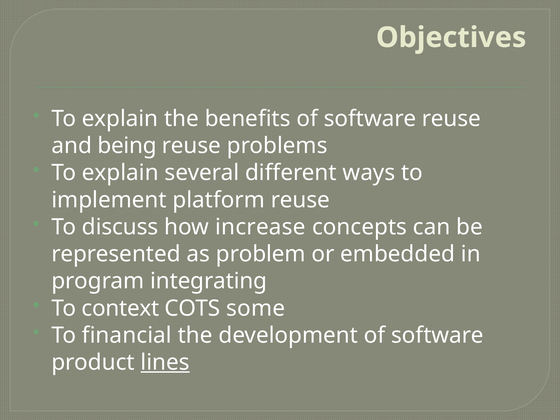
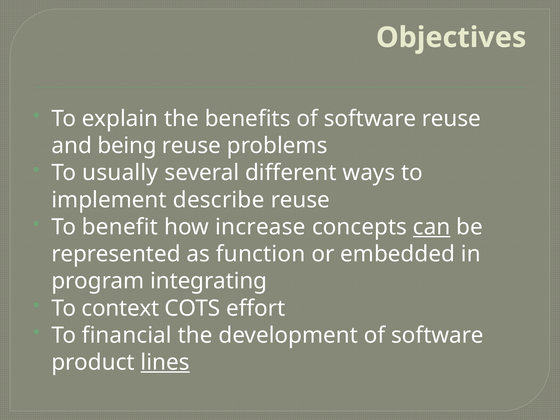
explain: explain -> usually (120, 173)
platform: platform -> describe (219, 200)
discuss: discuss -> benefit (120, 227)
can underline: none -> present (432, 227)
problem: problem -> function (261, 254)
some: some -> effort (256, 308)
